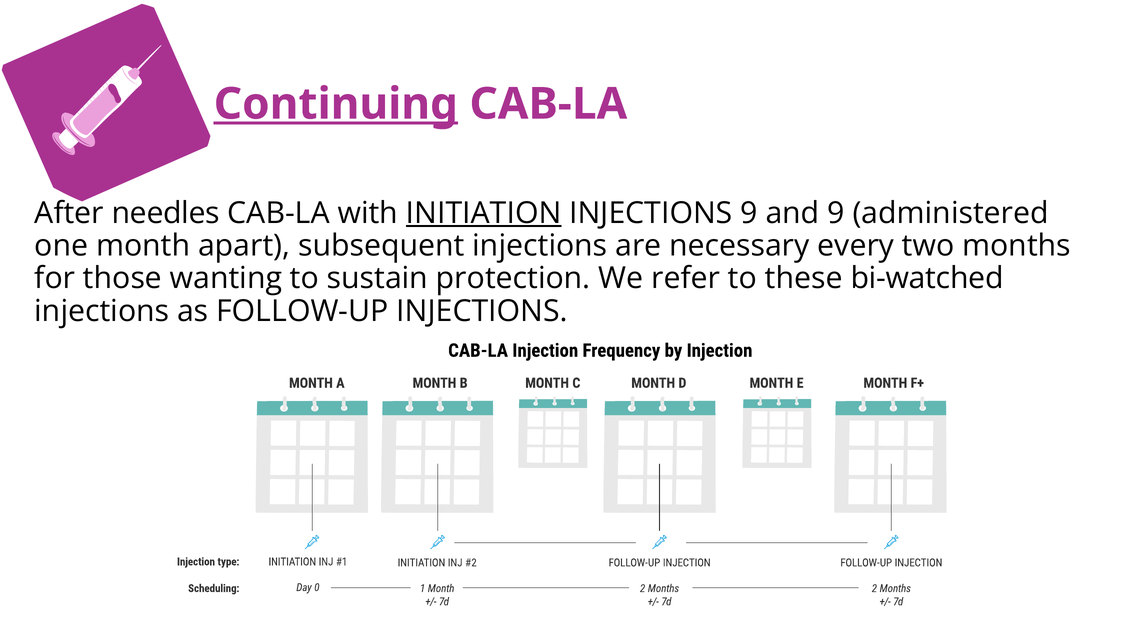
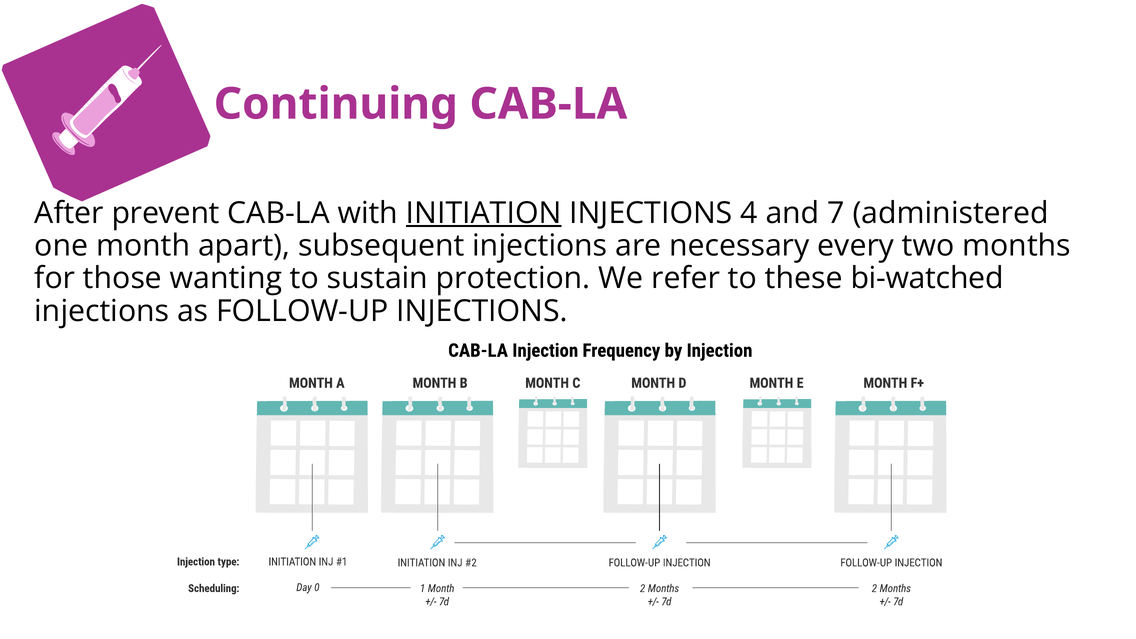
Continuing underline: present -> none (336, 104)
needles: needles -> prevent (166, 213)
INJECTIONS 9: 9 -> 4 (749, 213)
and 9: 9 -> 7 (836, 213)
